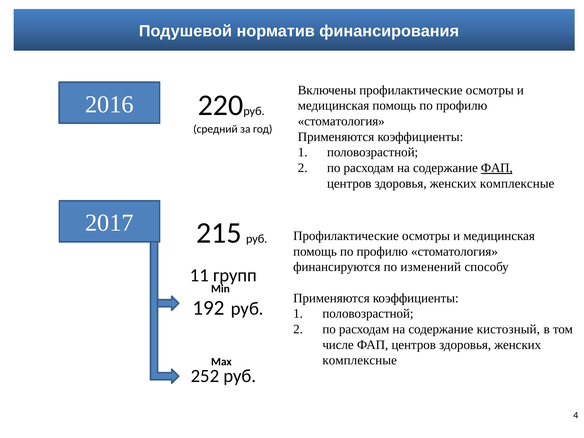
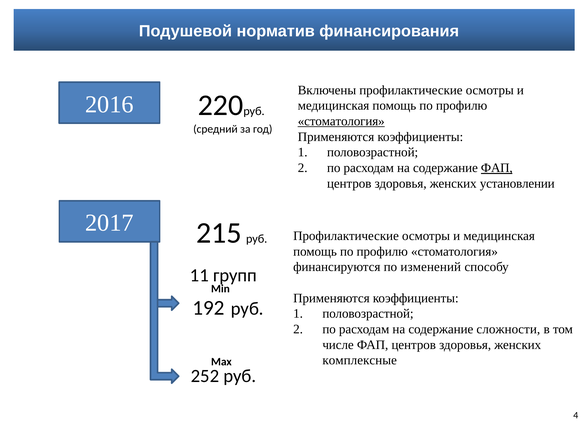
стоматология underline: none -> present (341, 121)
комплексные: комплексные -> установлении (517, 183)
кистозный: кистозный -> сложности (508, 329)
